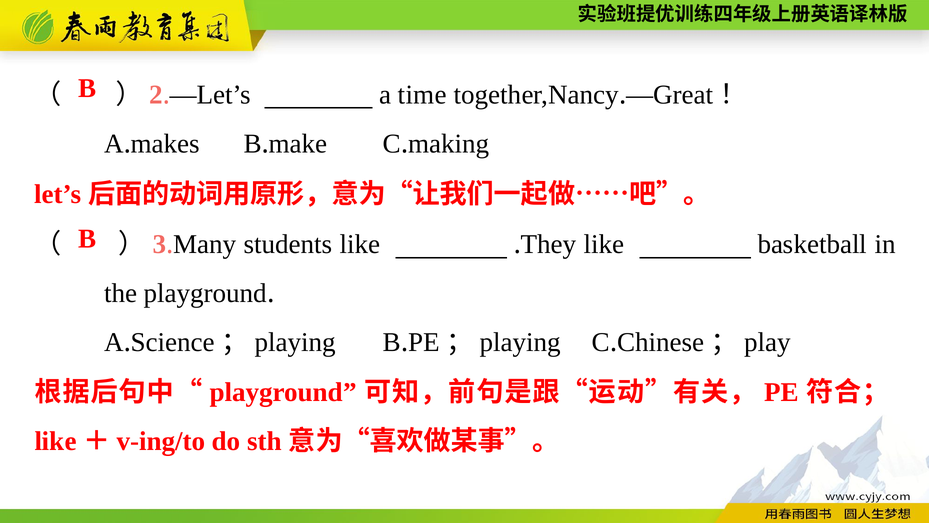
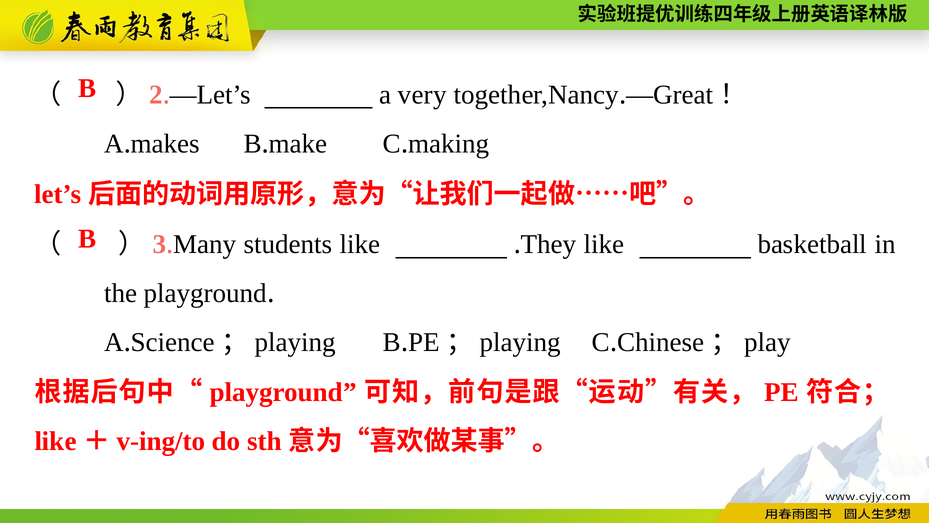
time: time -> very (422, 95)
